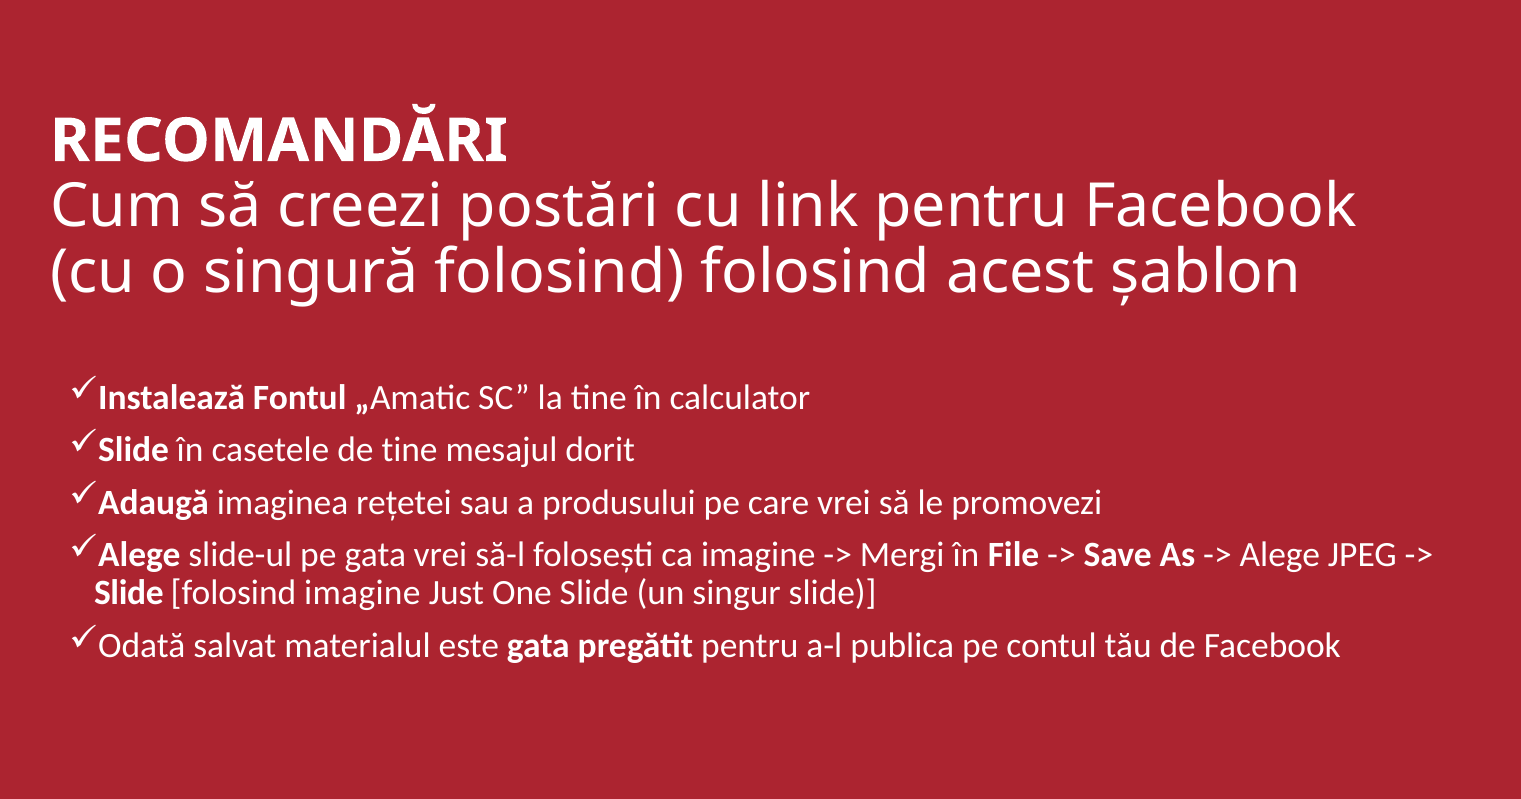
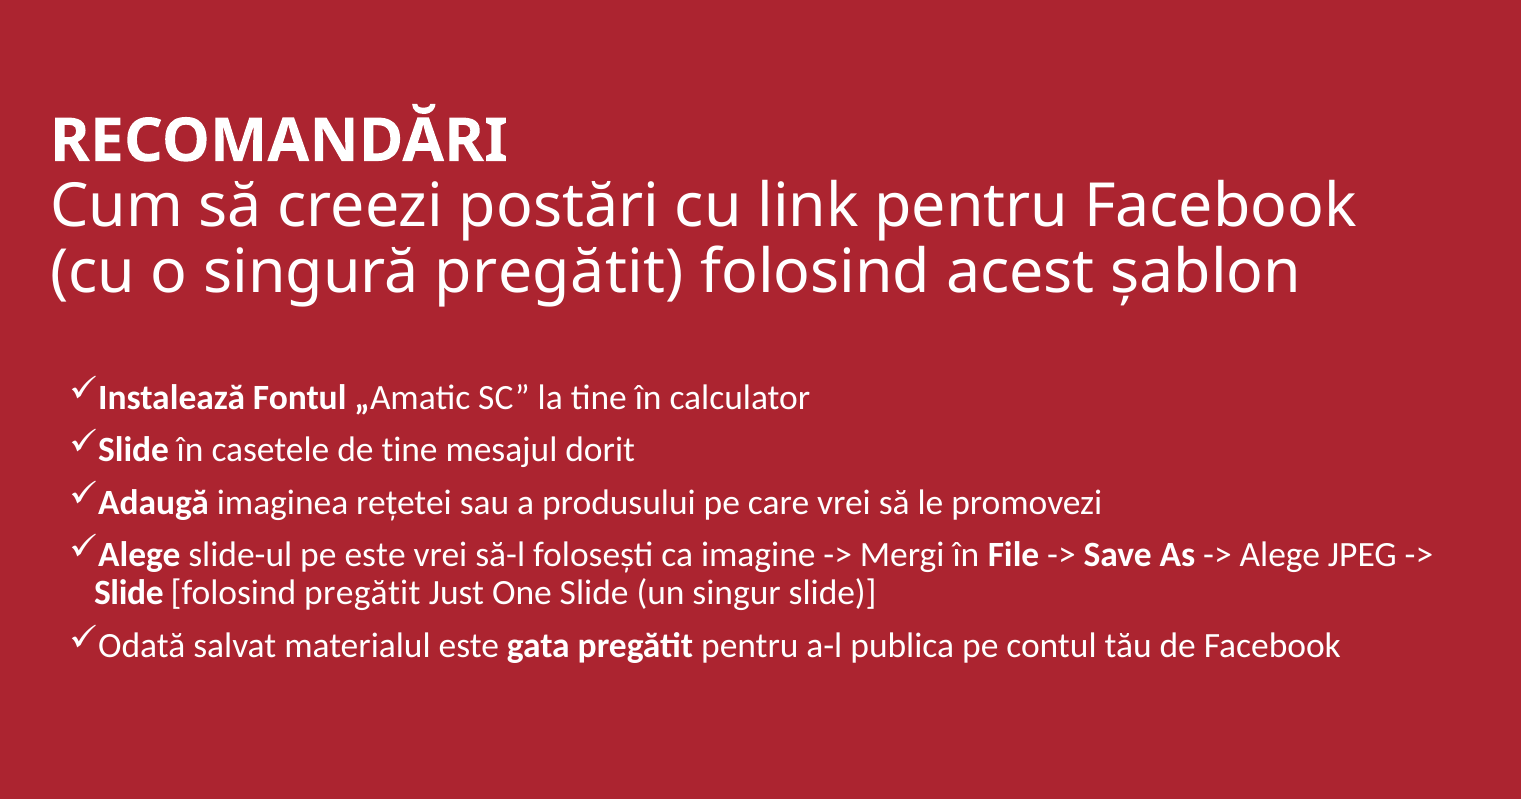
singură folosind: folosind -> pregătit (559, 272)
pe gata: gata -> este (375, 555)
folosind imagine: imagine -> pregătit (362, 593)
